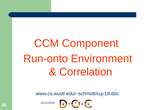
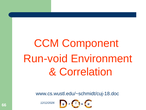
Run-onto: Run-onto -> Run-void (46, 58)
